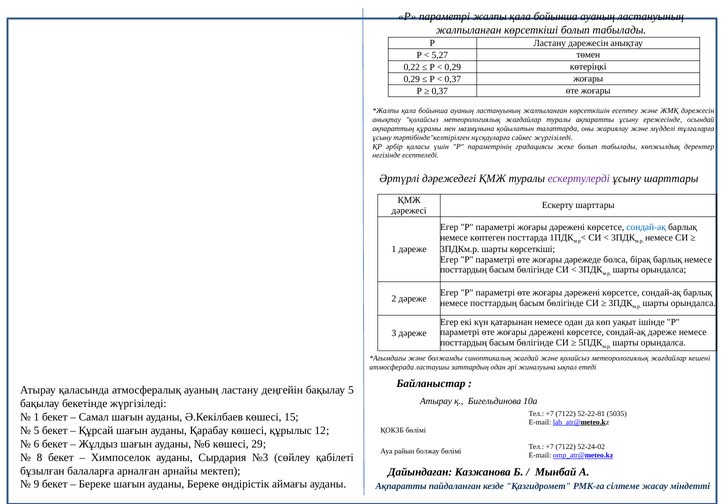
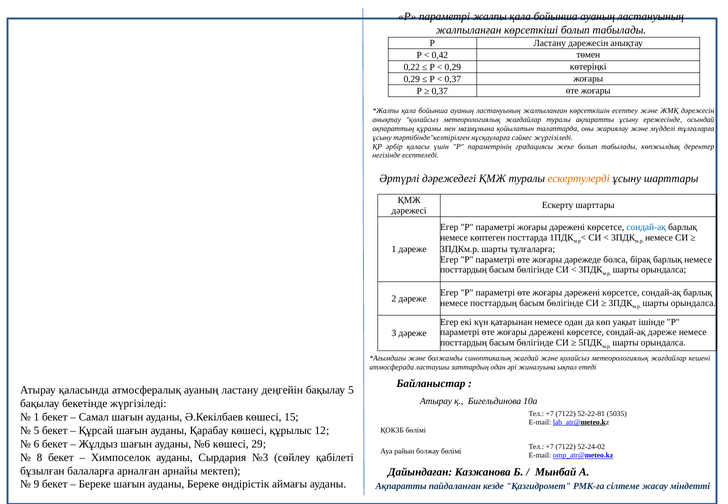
5,27: 5,27 -> 0,42 (440, 55)
ескертулерді colour: purple -> orange (579, 178)
шарты көрсеткіші: көрсеткіші -> тұлғаларға (532, 249)
